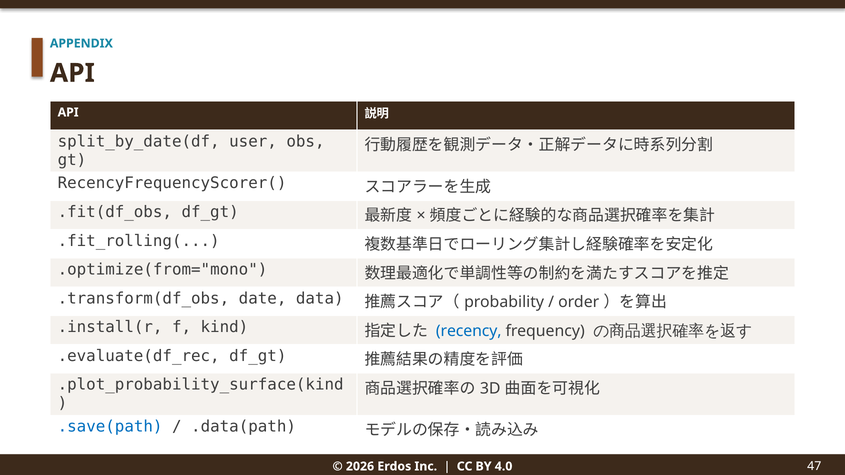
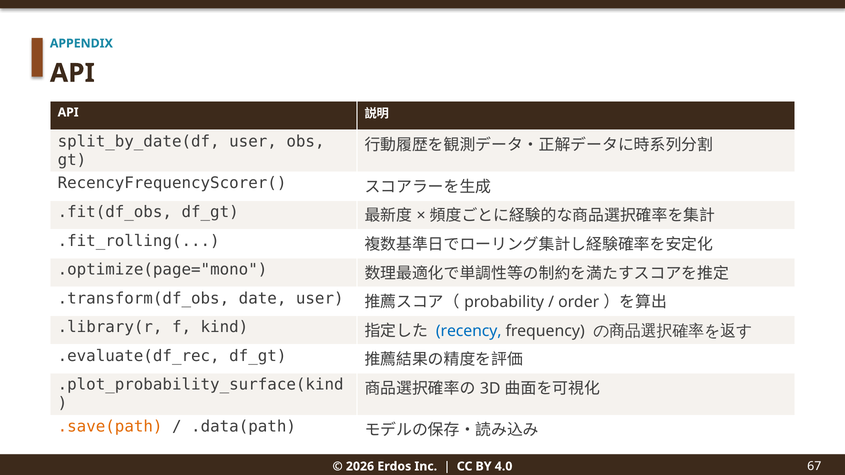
.optimize(from="mono: .optimize(from="mono -> .optimize(page="mono (163, 270)
date data: data -> user (320, 299)
.install(r: .install(r -> .library(r (110, 327)
.save(path colour: blue -> orange (110, 427)
47: 47 -> 67 (814, 467)
